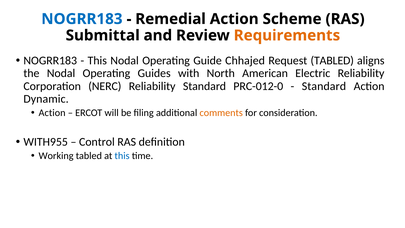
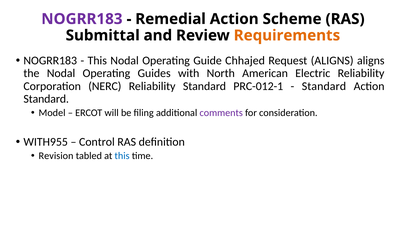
NOGRR183 colour: blue -> purple (82, 19)
Request TABLED: TABLED -> ALIGNS (332, 61)
PRC-012-0: PRC-012-0 -> PRC-012-1 (258, 86)
Dynamic: Dynamic -> Standard (46, 99)
Action: Action -> Model (52, 113)
comments colour: orange -> purple (221, 113)
Working: Working -> Revision (56, 156)
